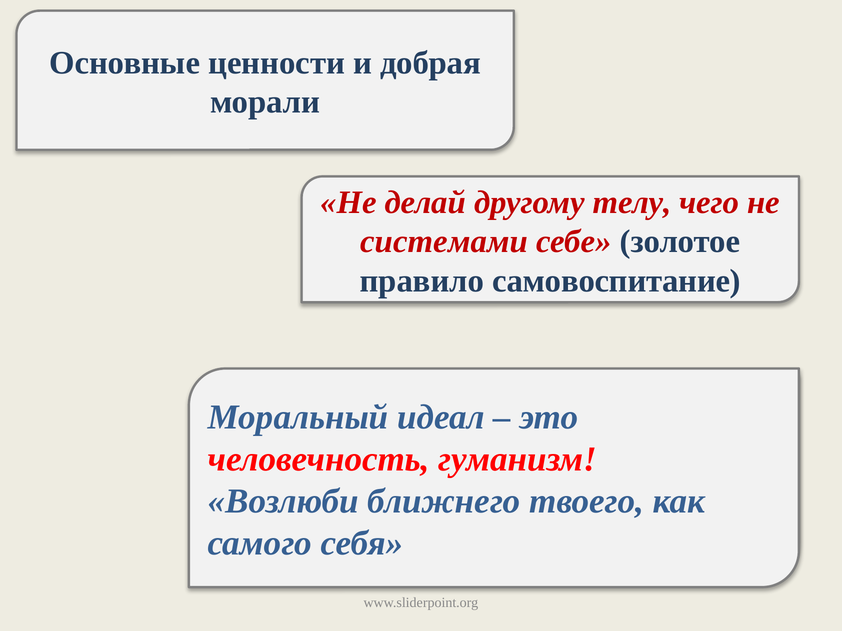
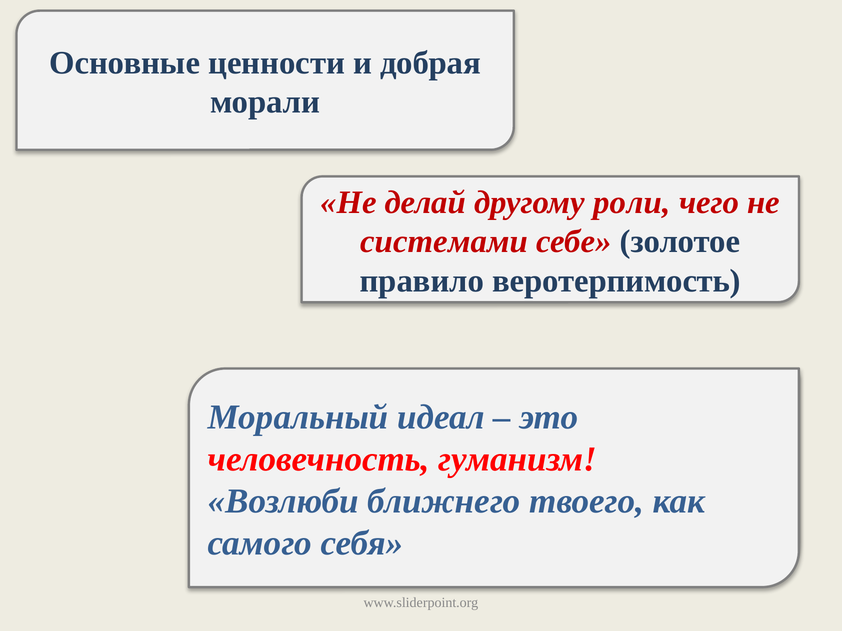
телу: телу -> роли (632, 202)
правило самовоспитание: самовоспитание -> веротерпимость (617, 281)
